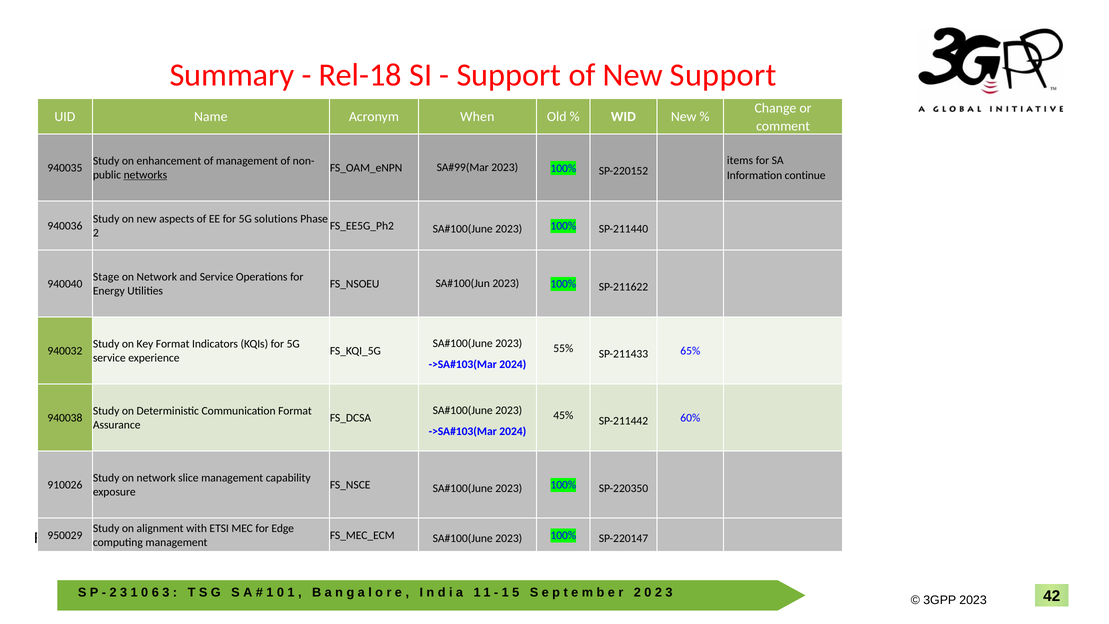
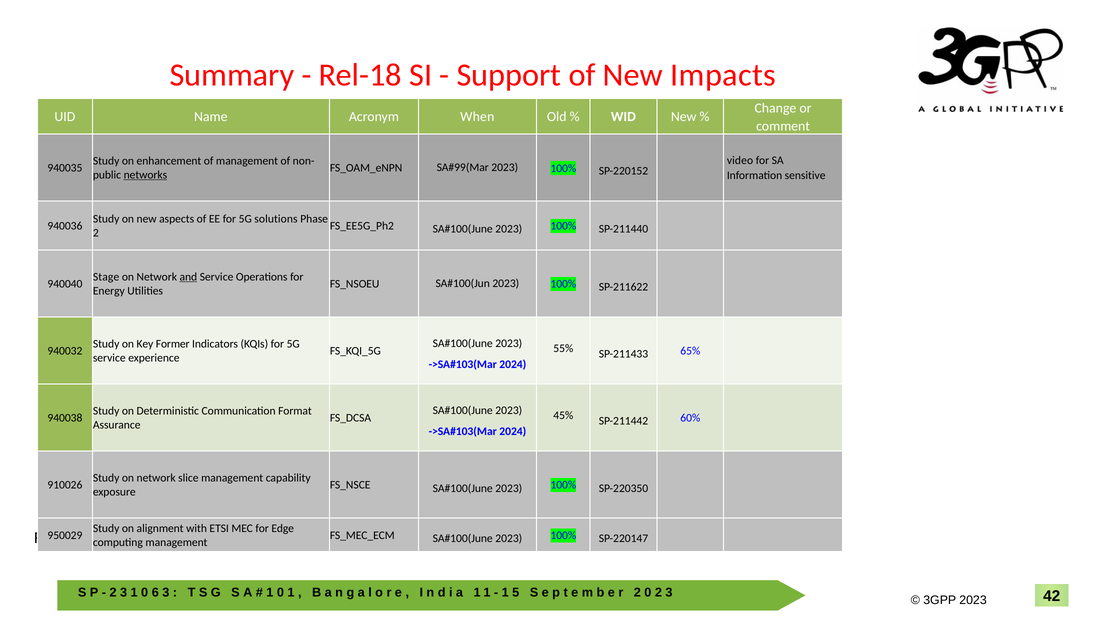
New Support: Support -> Impacts (723, 75)
items: items -> video (740, 160)
continue: continue -> sensitive (805, 175)
and underline: none -> present (188, 277)
Key Format: Format -> Former (173, 344)
